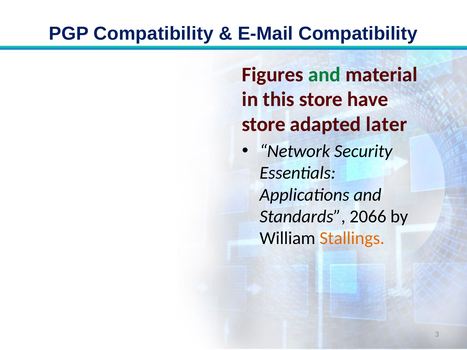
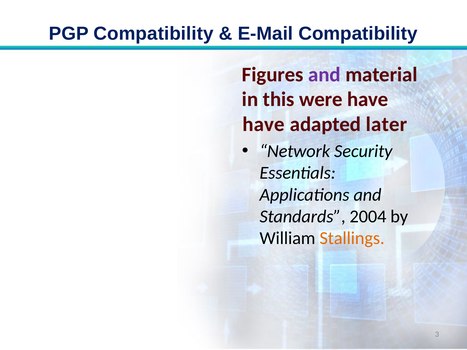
and colour: green -> purple (324, 75)
this store: store -> were (321, 99)
store: store -> have (263, 124)
2066: 2066 -> 2004 (368, 217)
